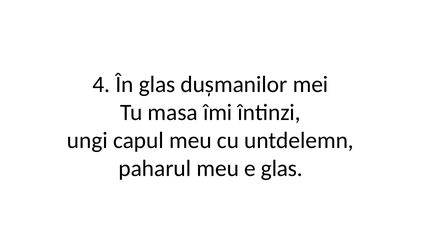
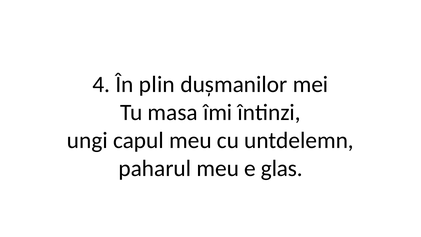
În glas: glas -> plin (157, 84)
